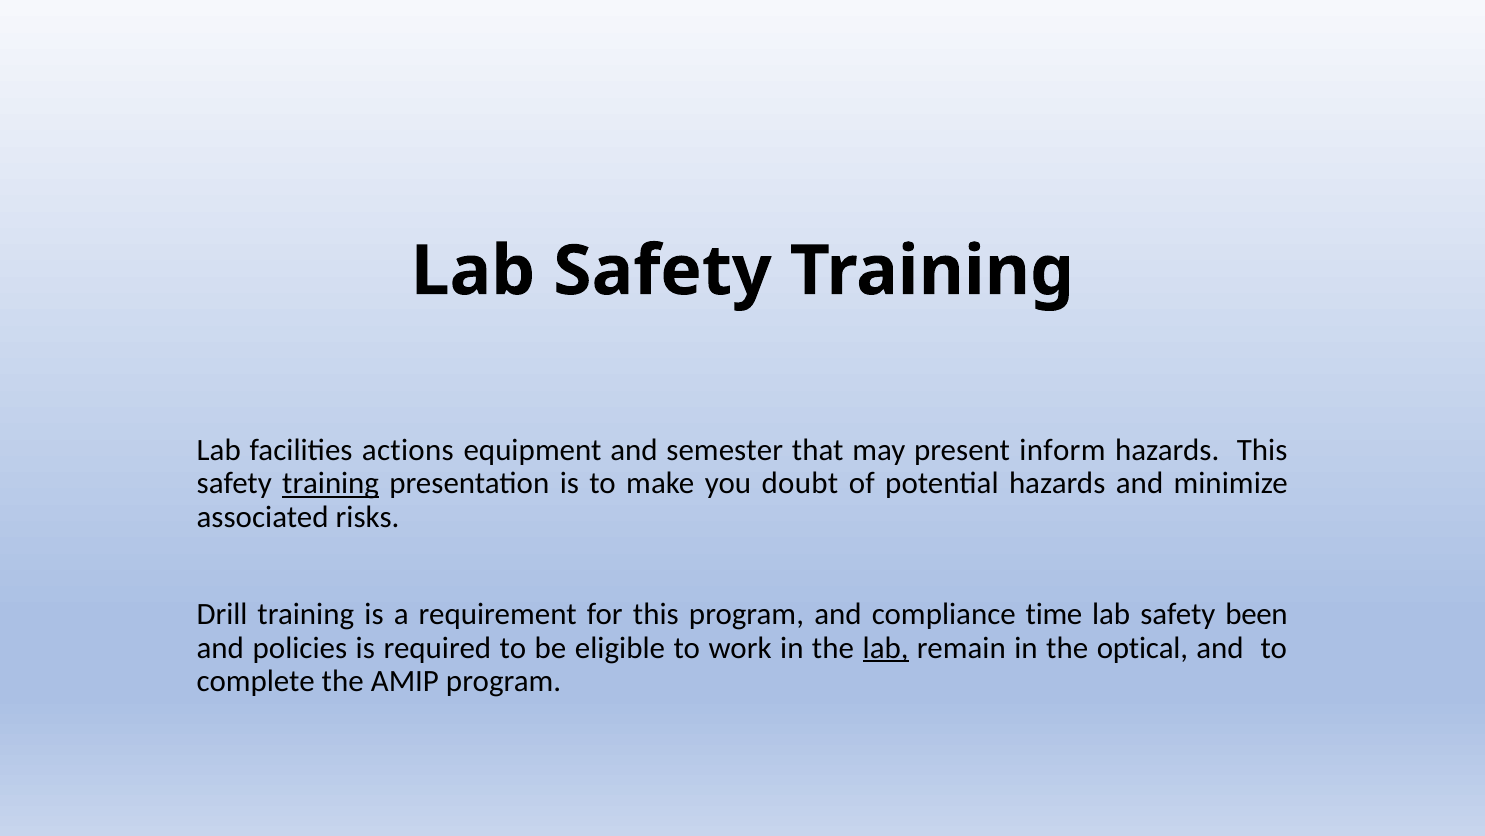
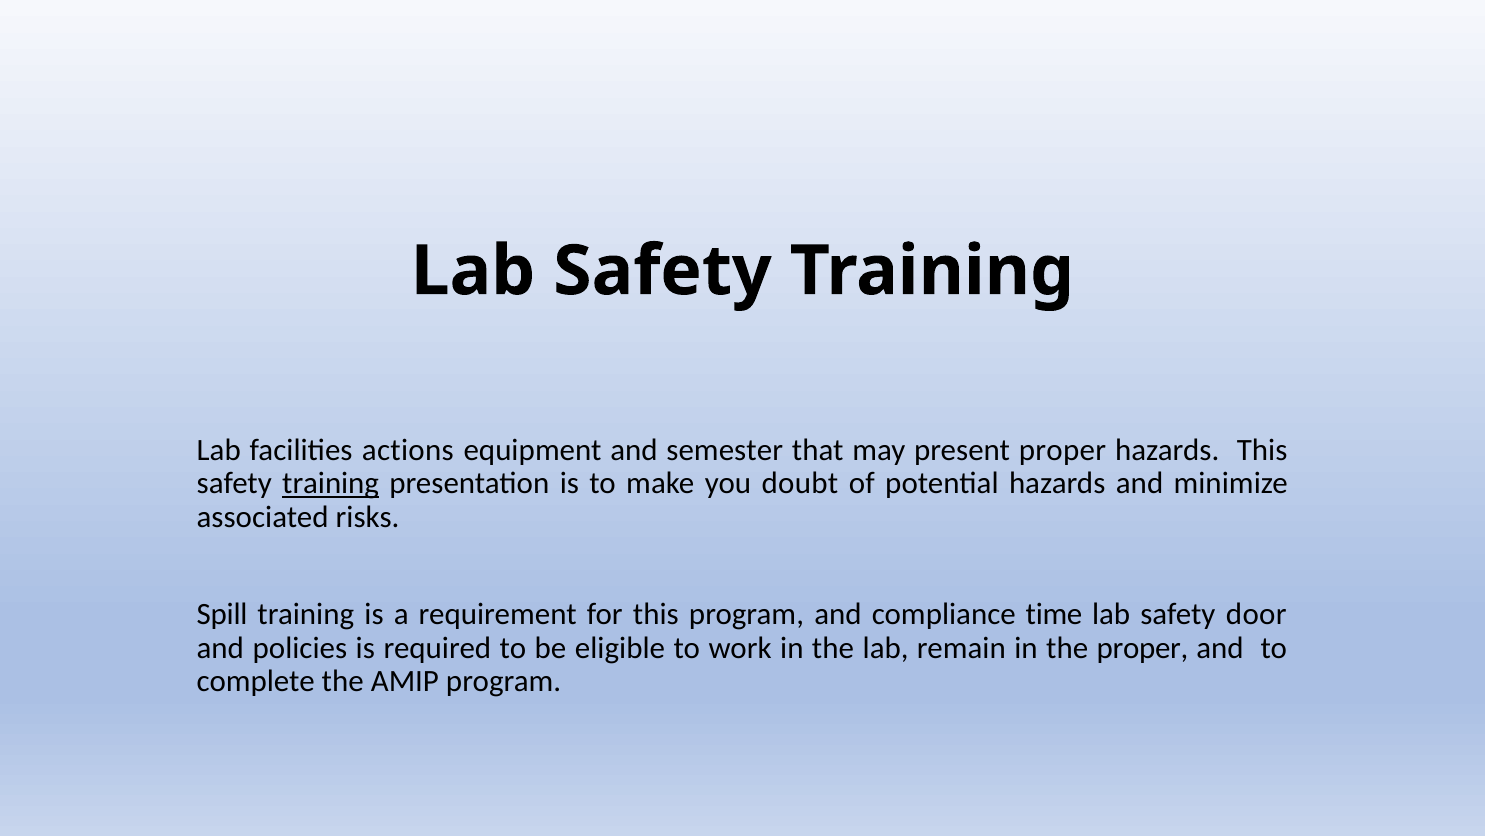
present inform: inform -> proper (1062, 450)
Drill: Drill -> Spill (222, 614)
been: been -> door (1256, 614)
lab underline: present -> none (886, 648)
the optical: optical -> proper (1142, 648)
